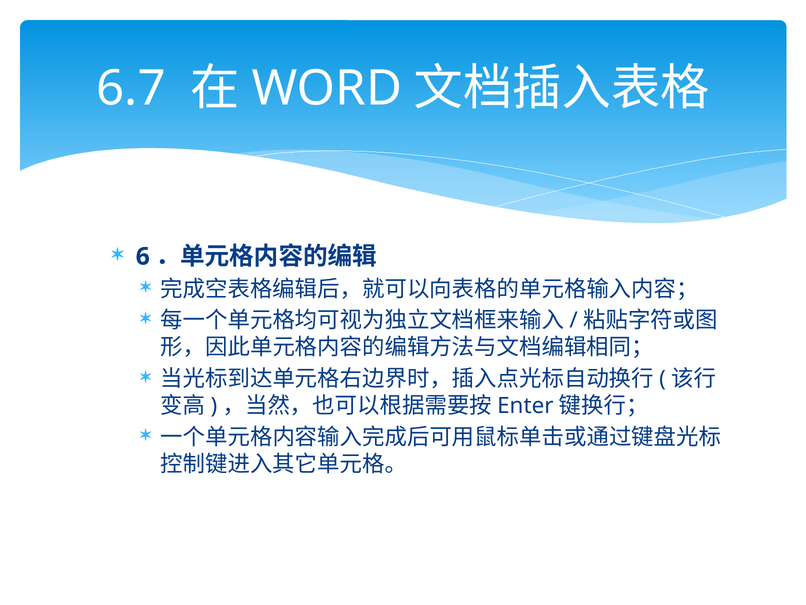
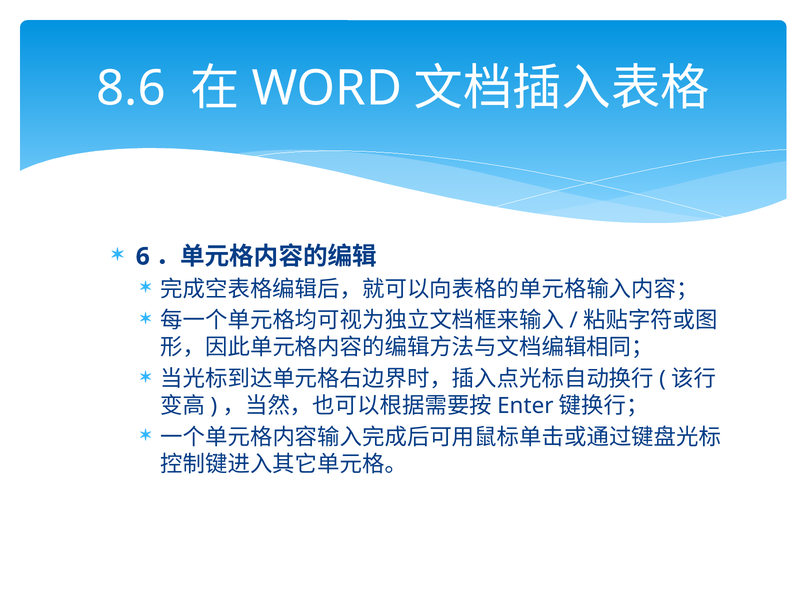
6.7: 6.7 -> 8.6 (131, 88)
